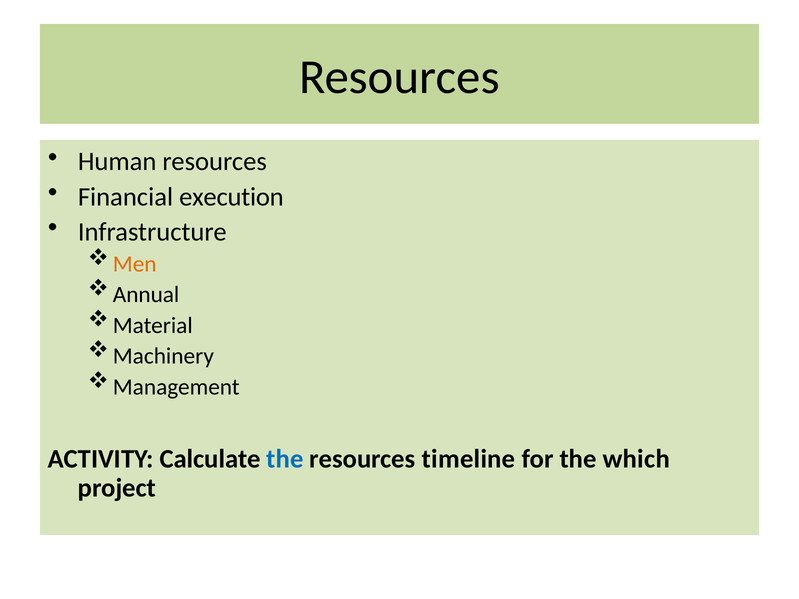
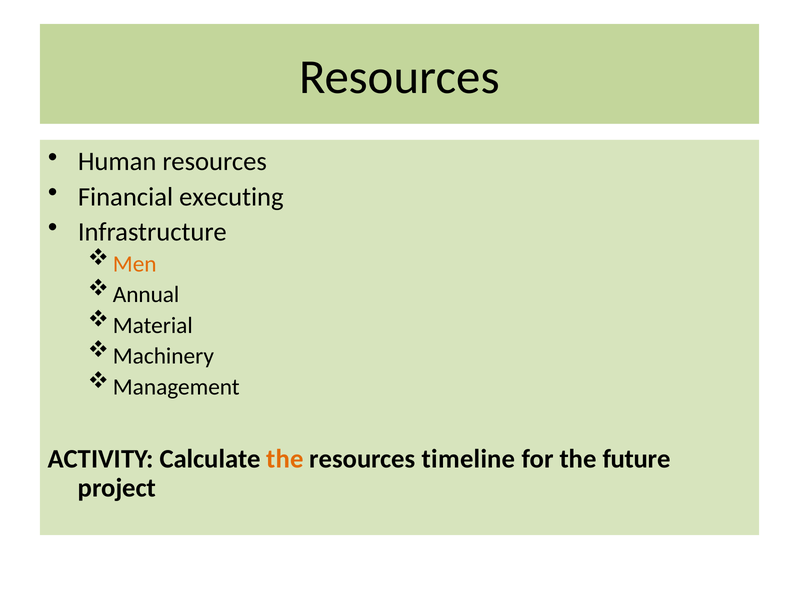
execution: execution -> executing (231, 197)
the colour: blue -> orange (285, 459)
which: which -> future (637, 459)
